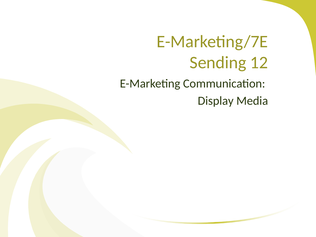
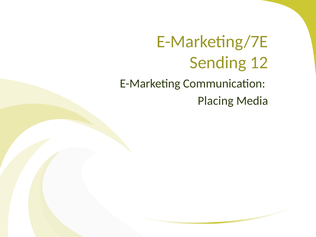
Display: Display -> Placing (216, 101)
